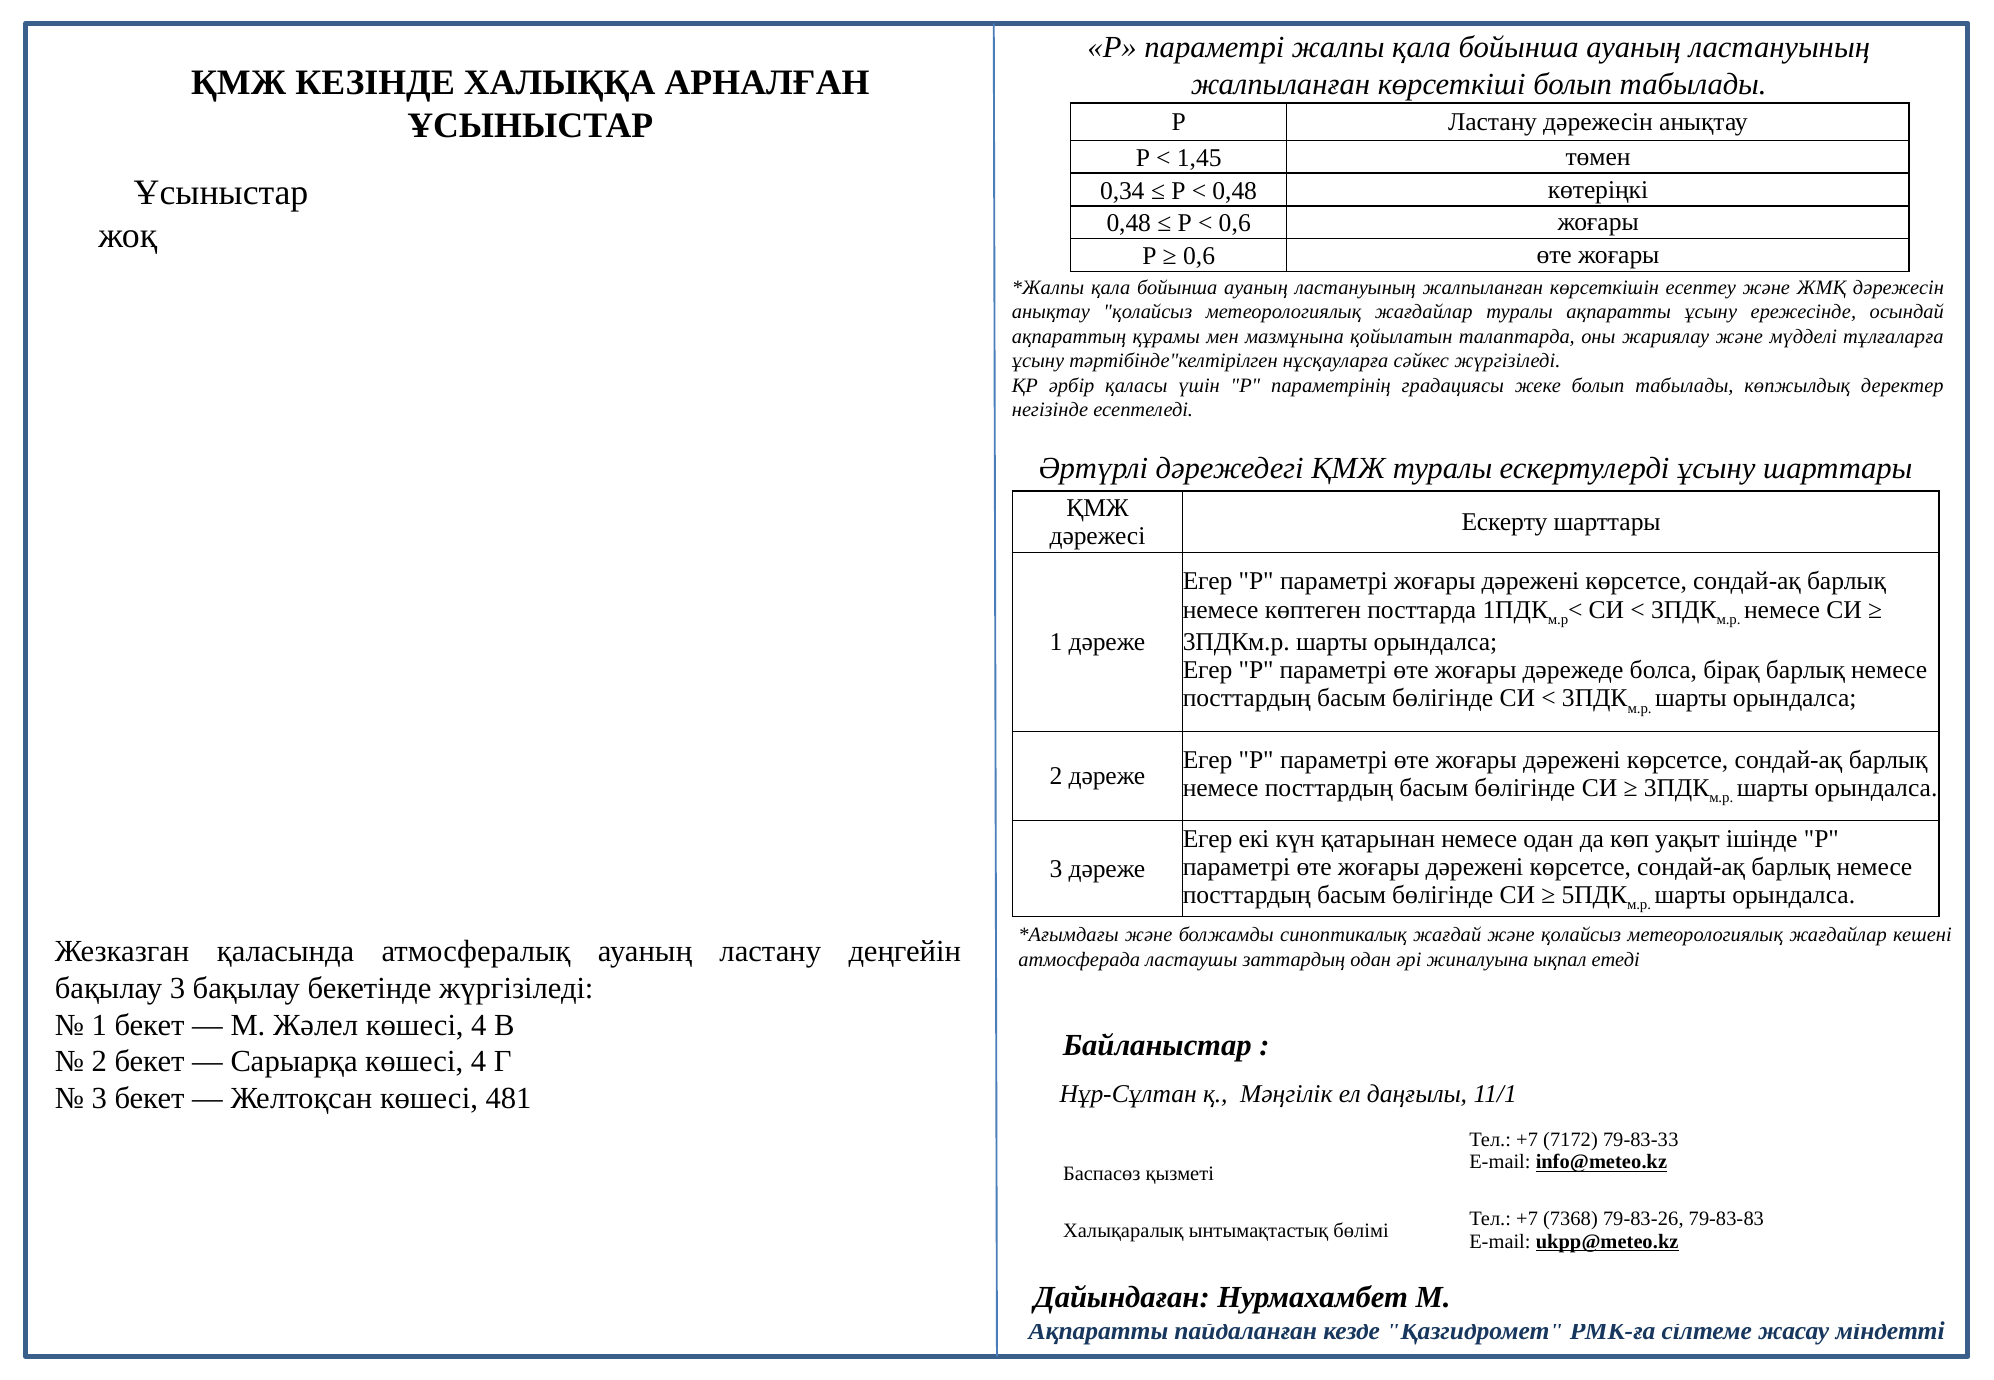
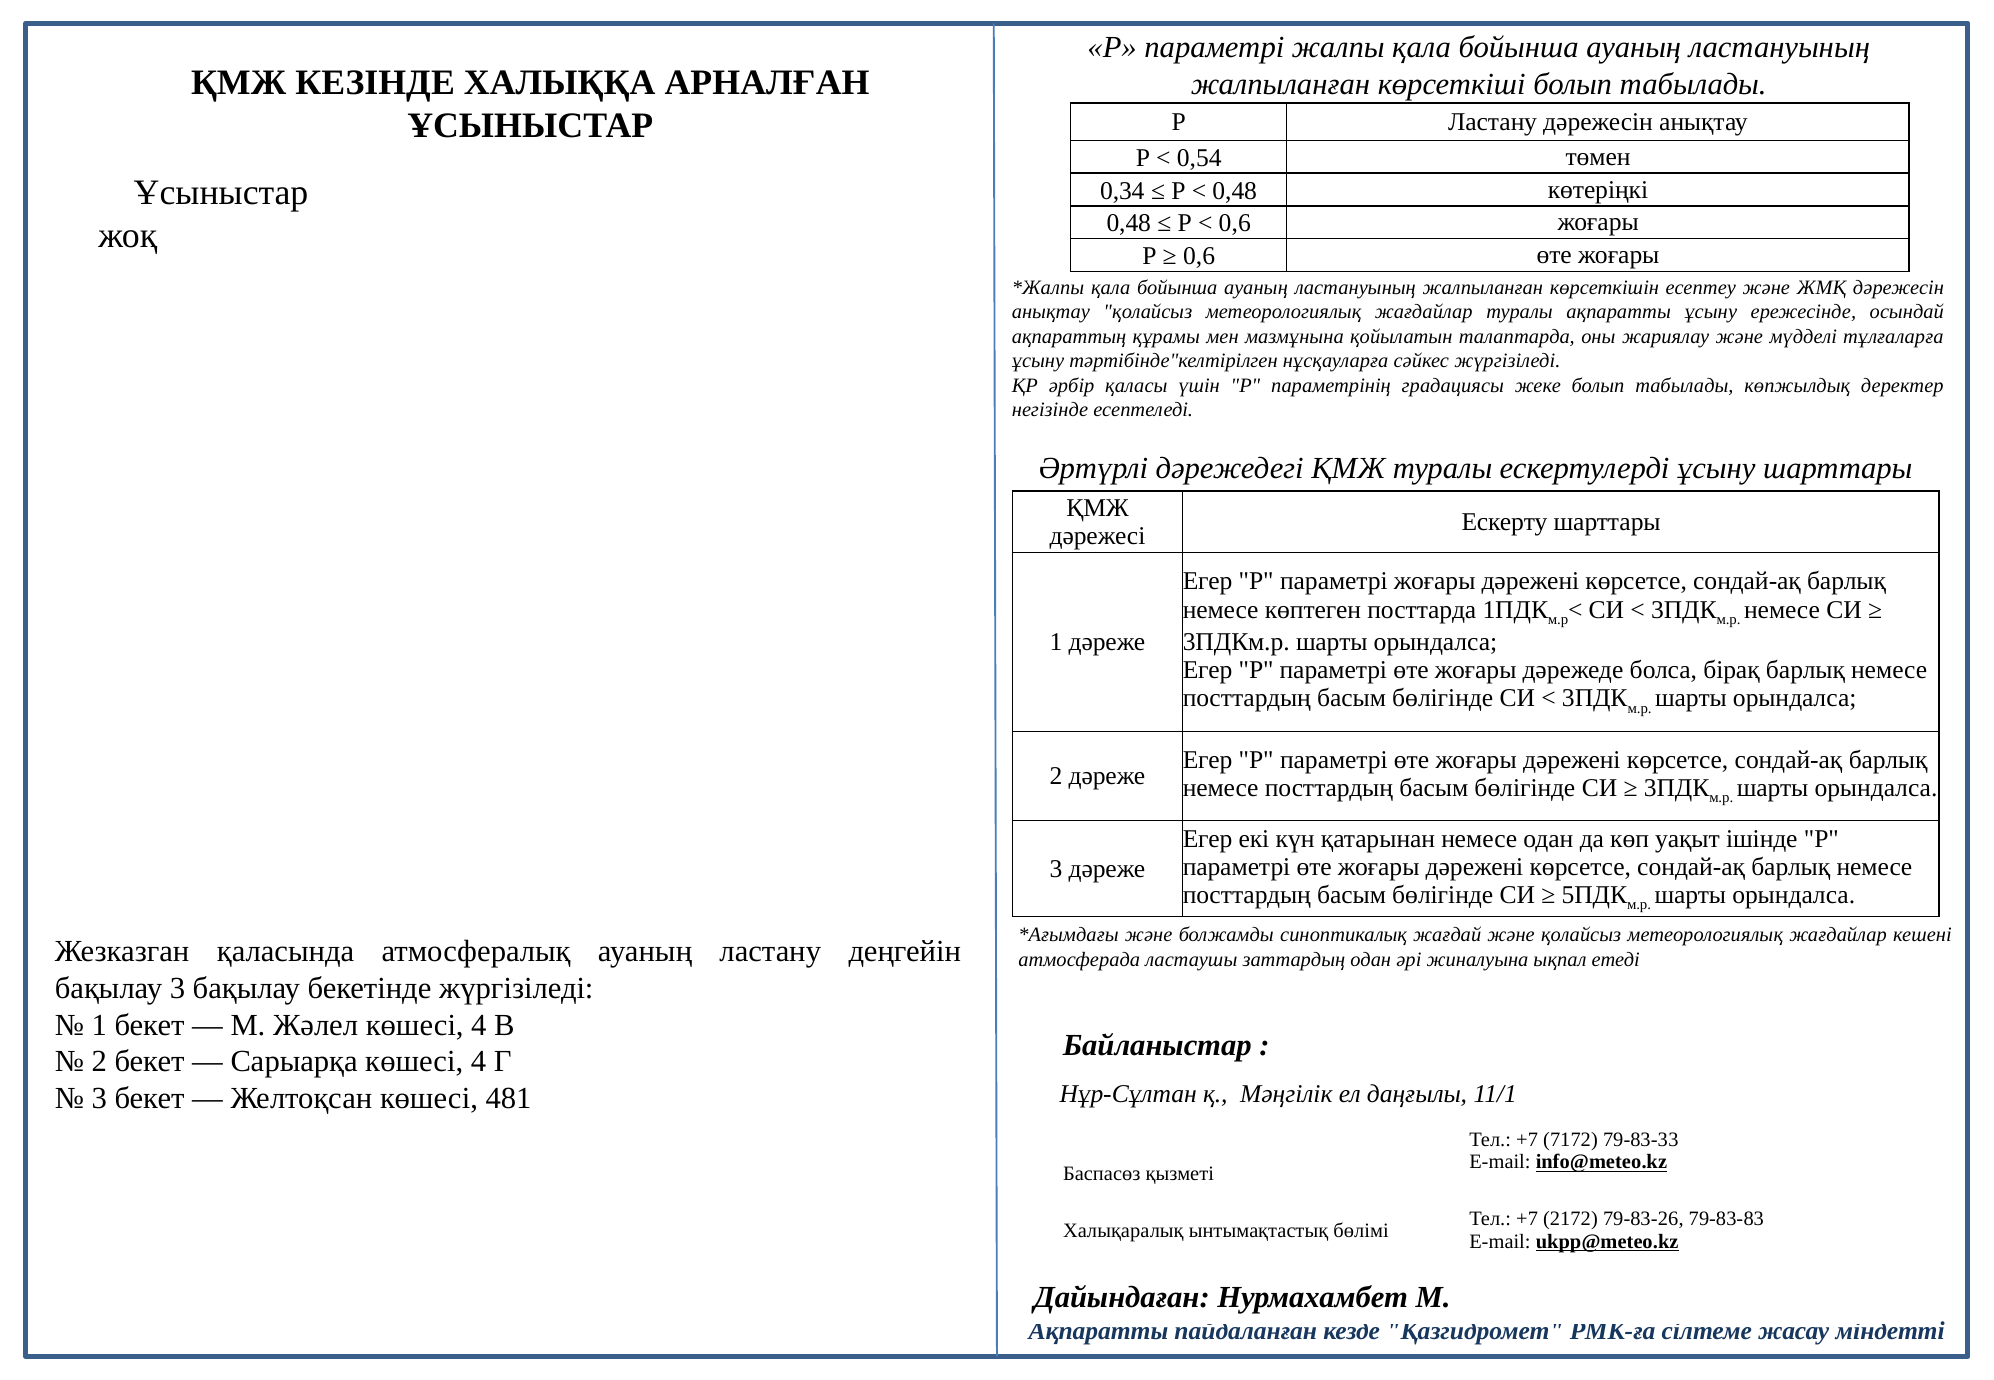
1,45: 1,45 -> 0,54 (1199, 158)
7368: 7368 -> 2172 (1570, 1219)
